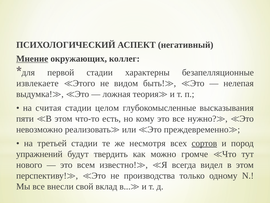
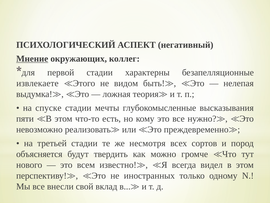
считая: считая -> спуске (48, 108)
целом: целом -> мечты (107, 108)
сортов underline: present -> none (204, 143)
упражнений: упражнений -> объясняется (39, 154)
производства: производства -> иностранных (149, 175)
